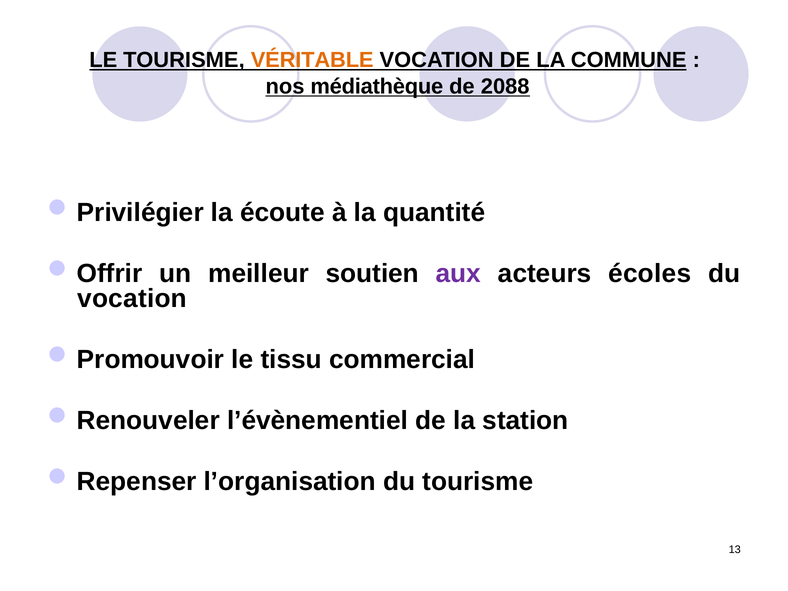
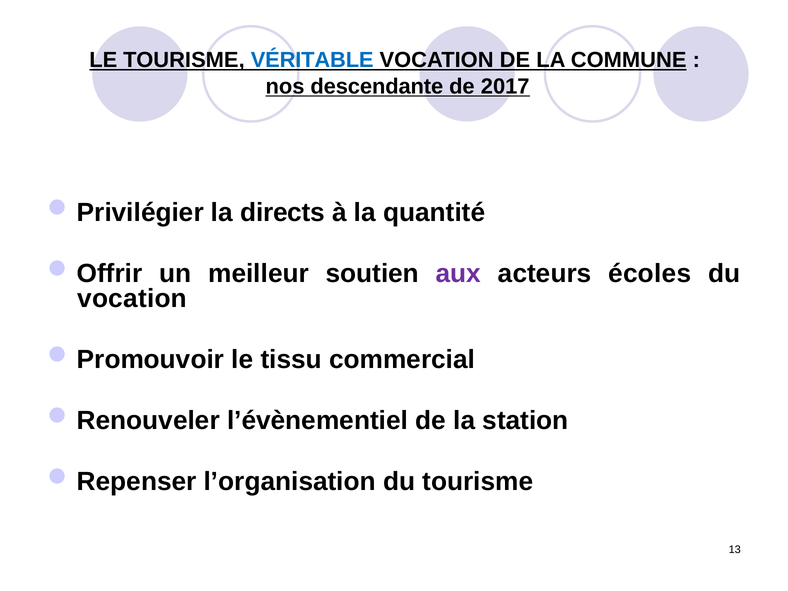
VÉRITABLE colour: orange -> blue (312, 60)
médiathèque: médiathèque -> descendante (377, 86)
2088: 2088 -> 2017 (505, 86)
écoute: écoute -> directs (283, 213)
